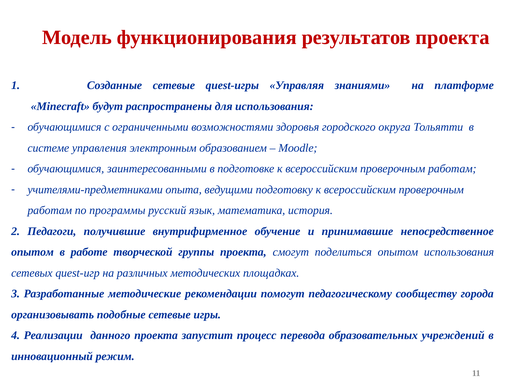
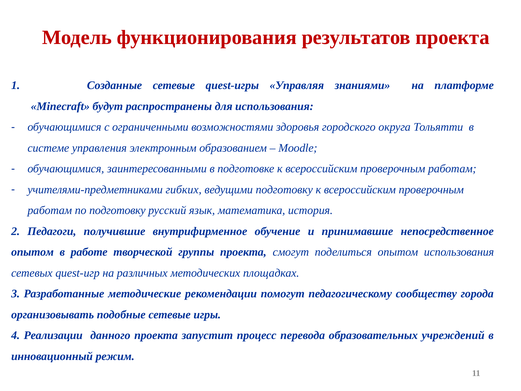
опыта: опыта -> гибких (184, 190)
по программы: программы -> подготовку (117, 210)
